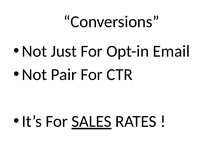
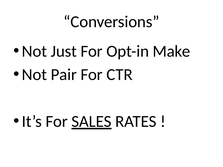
Email: Email -> Make (171, 51)
